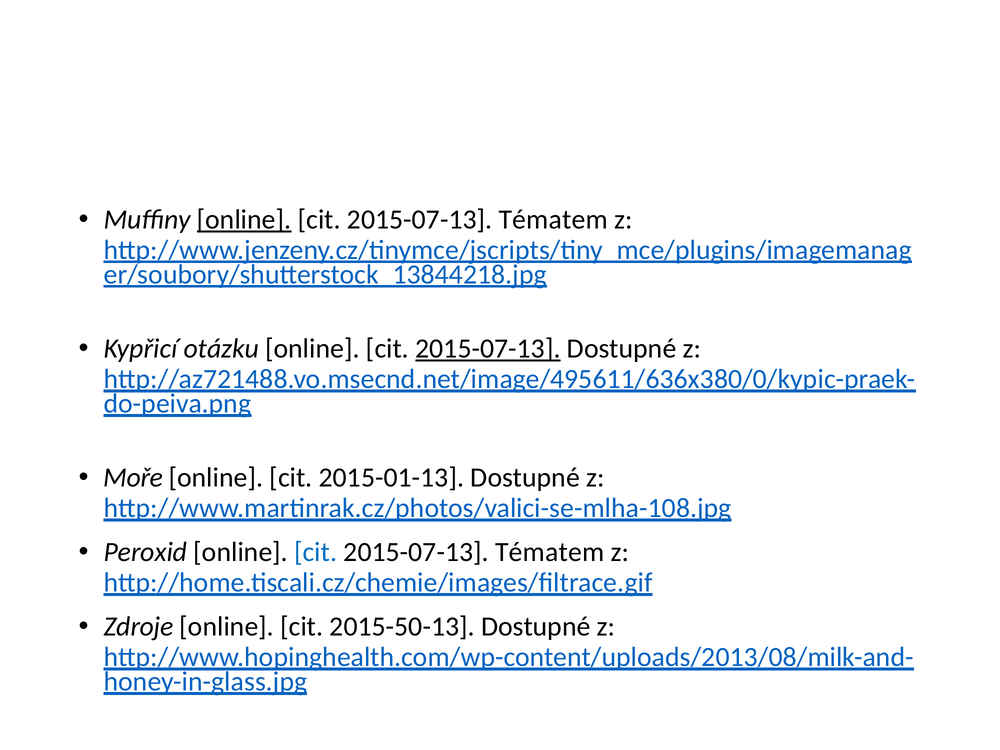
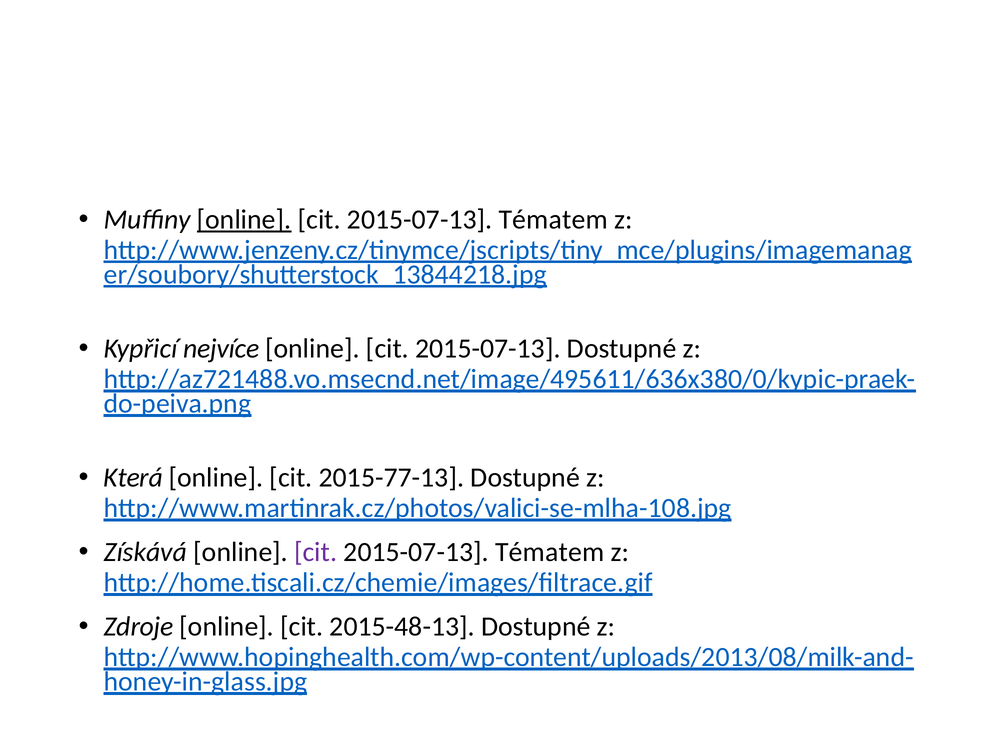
otázku: otázku -> nejvíce (221, 349)
2015-07-13 underline: present -> none (488, 349)
Moře: Moře -> Která (133, 478)
2015-01-13: 2015-01-13 -> 2015-77-13 (391, 478)
Peroxid: Peroxid -> Získává (145, 552)
cit colour: blue -> purple (316, 552)
2015-50-13: 2015-50-13 -> 2015-48-13 (402, 627)
